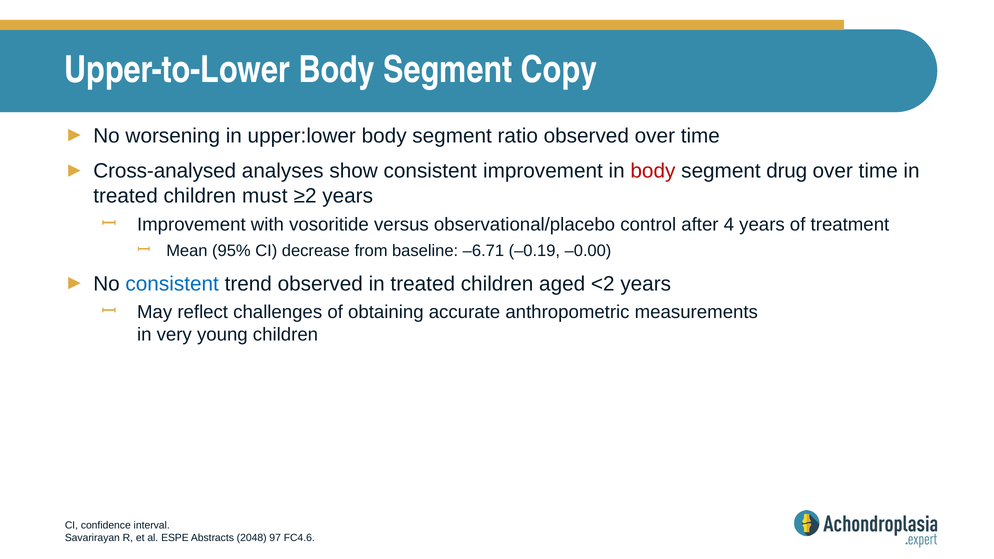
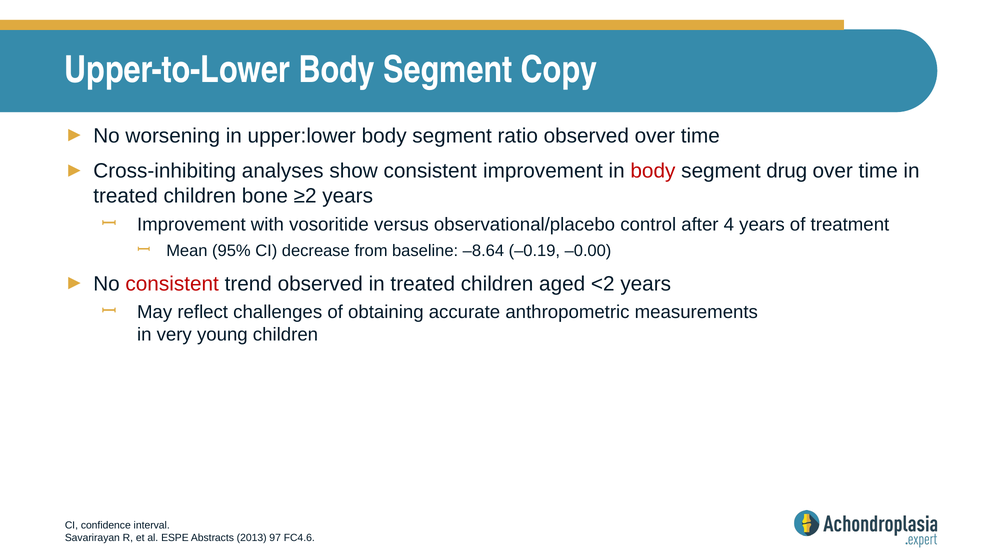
Cross-analysed: Cross-analysed -> Cross-inhibiting (165, 171)
must: must -> bone (265, 196)
–6.71: –6.71 -> –8.64 (483, 251)
consistent colour: blue -> red (172, 284)
2048: 2048 -> 2013 (252, 538)
